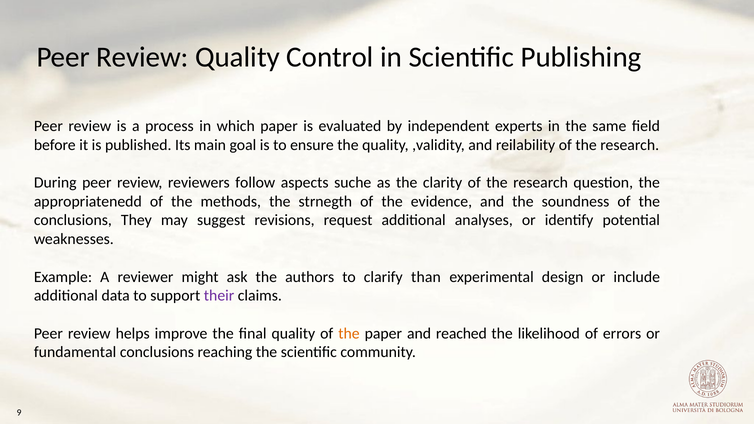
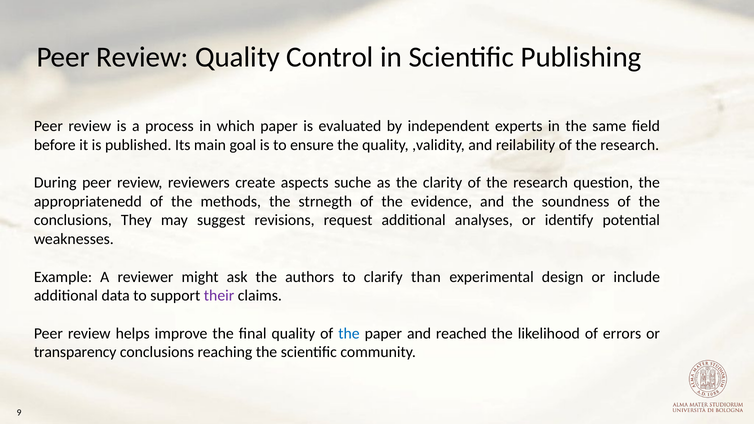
follow: follow -> create (255, 183)
the colour: orange -> blue (349, 333)
fundamental: fundamental -> transparency (75, 352)
